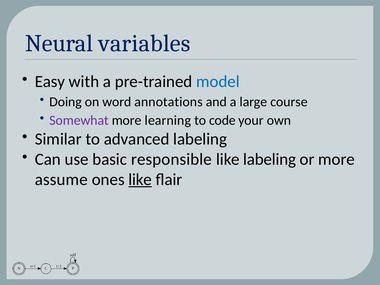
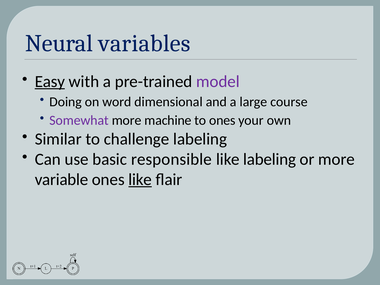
Easy underline: none -> present (50, 82)
model colour: blue -> purple (218, 82)
annotations: annotations -> dimensional (169, 102)
learning: learning -> machine (168, 120)
to code: code -> ones (222, 120)
advanced: advanced -> challenge (137, 139)
assume: assume -> variable (62, 180)
